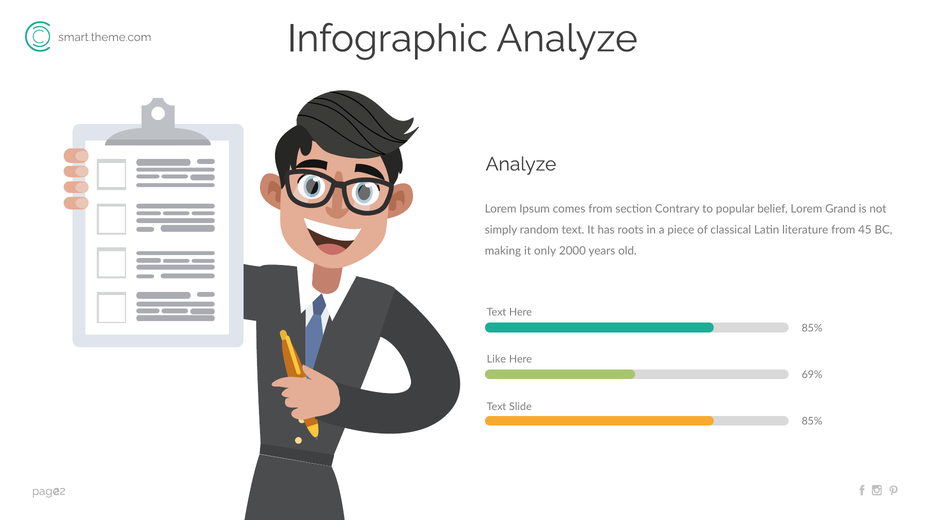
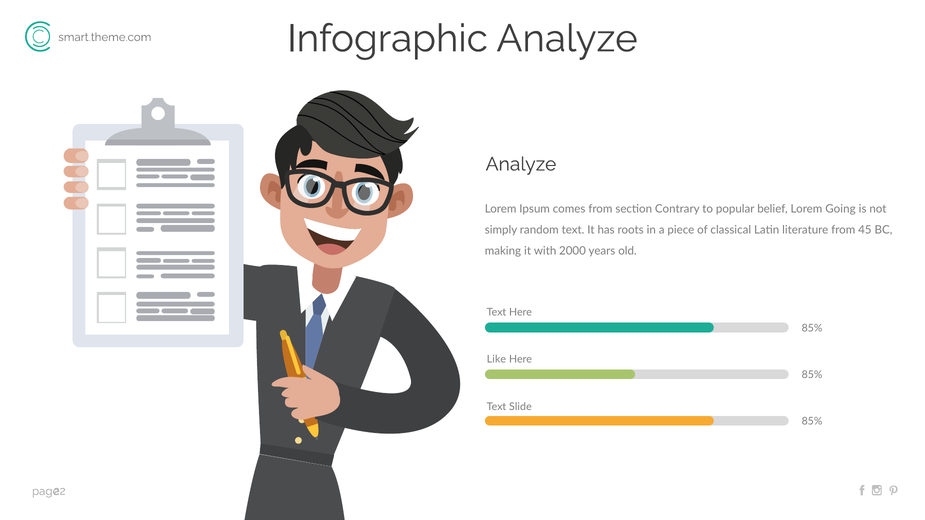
Grand: Grand -> Going (840, 209)
only: only -> with (545, 251)
69%: 69% -> 85% (812, 375)
